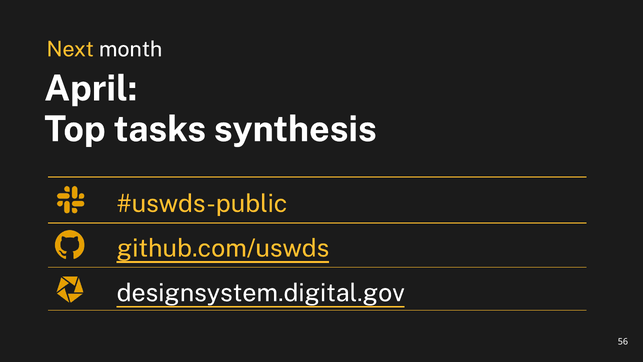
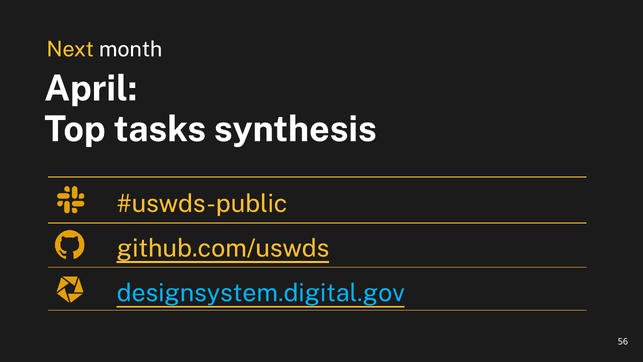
designsystem.digital.gov colour: white -> light blue (261, 293)
